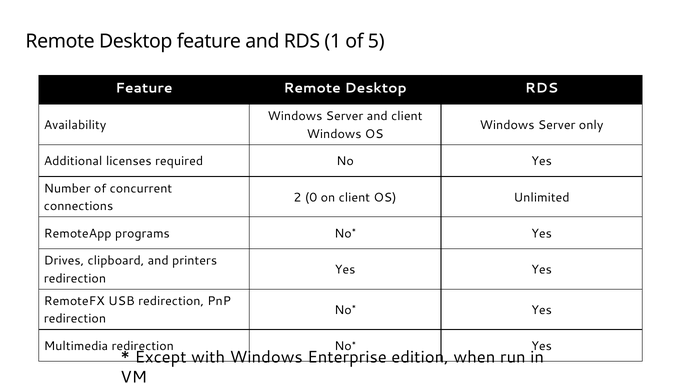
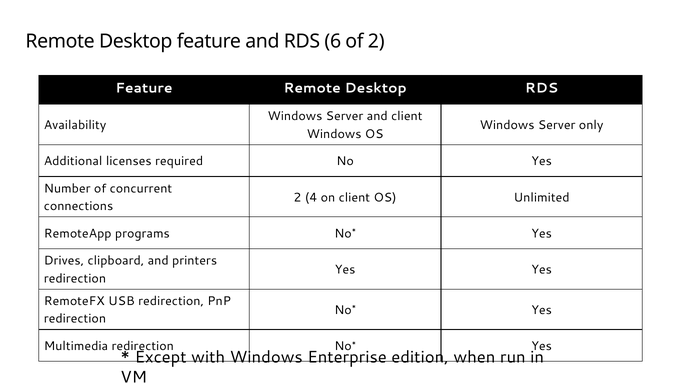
1: 1 -> 6 (333, 41)
of 5: 5 -> 2 (376, 41)
0: 0 -> 4 (311, 197)
